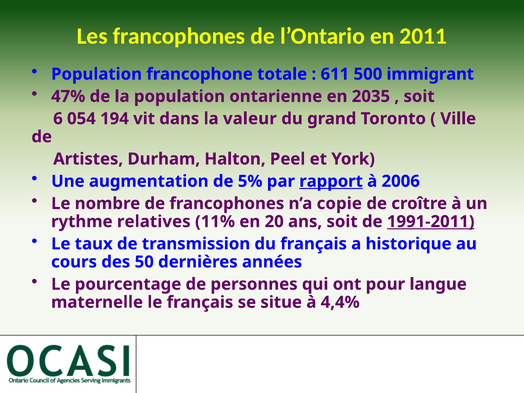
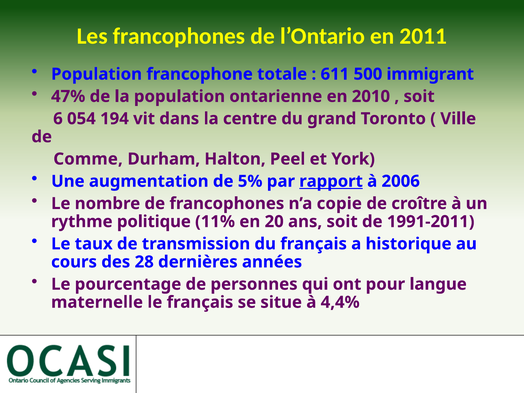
2035: 2035 -> 2010 (371, 96)
valeur: valeur -> centre (250, 119)
Artistes: Artistes -> Comme (88, 159)
relatives: relatives -> politique (154, 222)
1991-2011 underline: present -> none (431, 222)
50: 50 -> 28 (144, 262)
